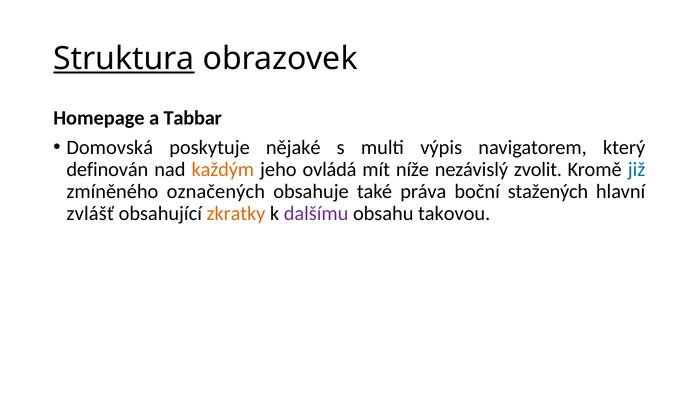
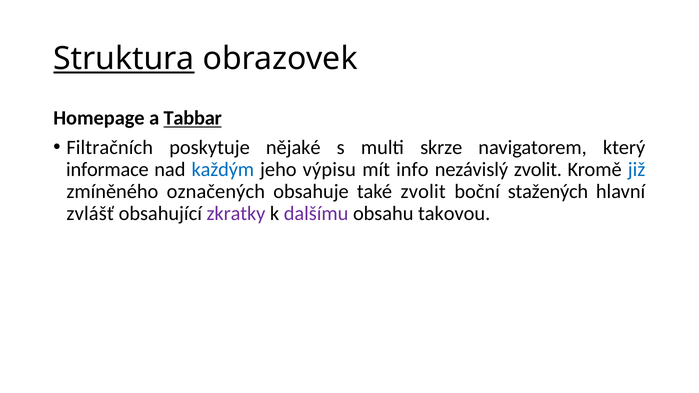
Tabbar underline: none -> present (193, 118)
Domovská: Domovská -> Filtračních (110, 147)
výpis: výpis -> skrze (441, 147)
definován: definován -> informace (107, 170)
každým colour: orange -> blue (223, 170)
ovládá: ovládá -> výpisu (329, 170)
níže: níže -> info (412, 170)
také práva: práva -> zvolit (423, 192)
zkratky colour: orange -> purple (236, 214)
